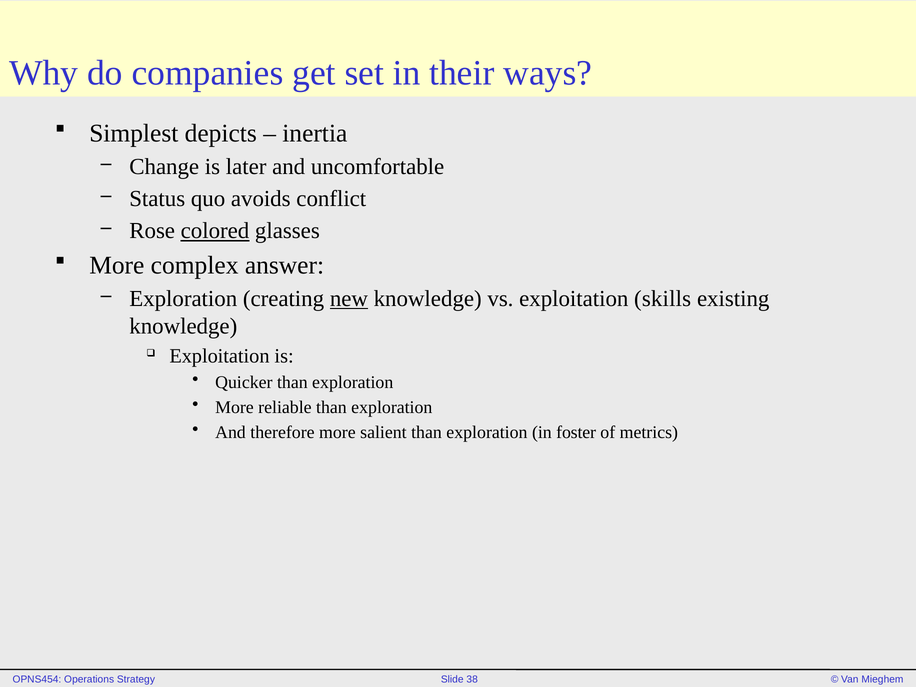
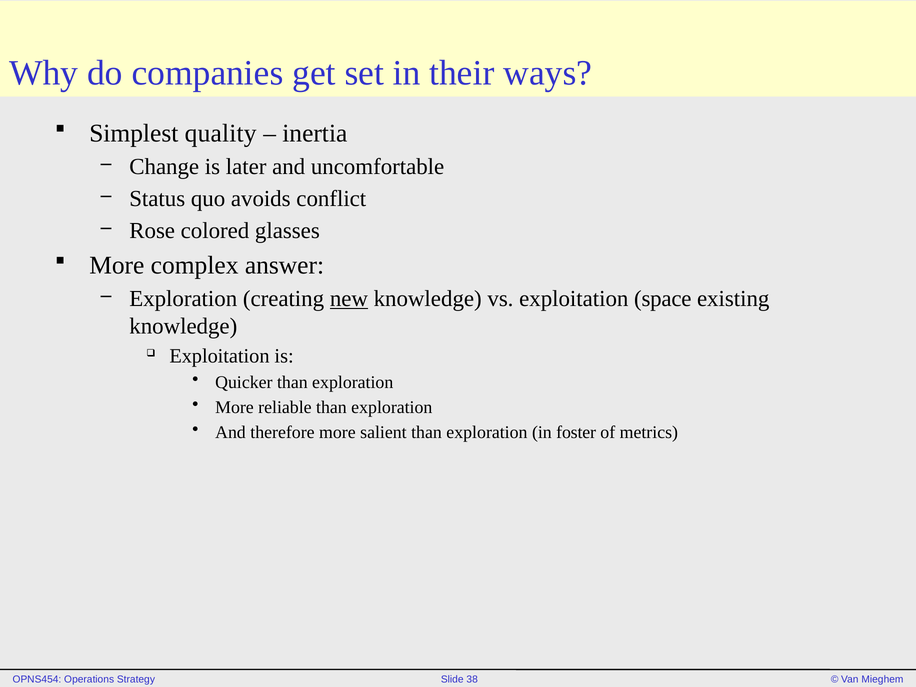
depicts: depicts -> quality (221, 133)
colored underline: present -> none (215, 231)
skills: skills -> space (663, 299)
